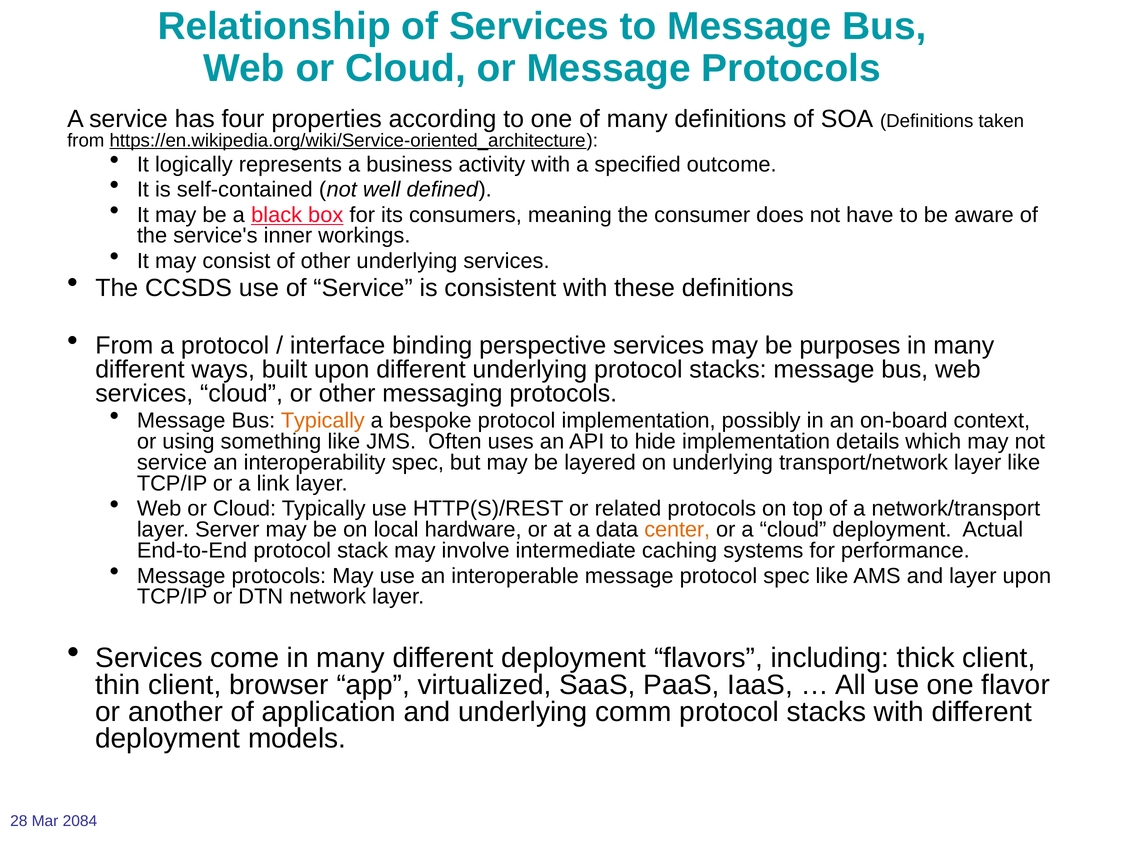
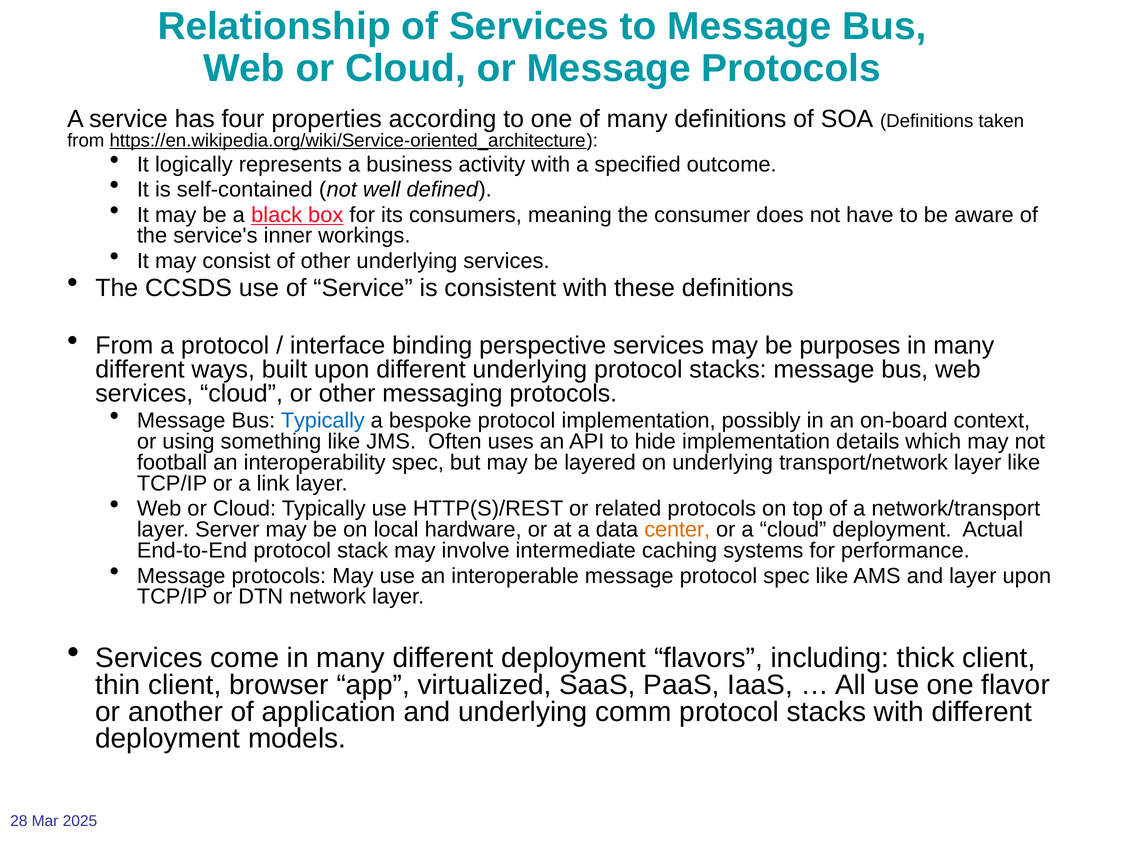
Typically colour: orange -> blue (323, 421)
service: service -> football (172, 463)
2084: 2084 -> 2025 (80, 822)
